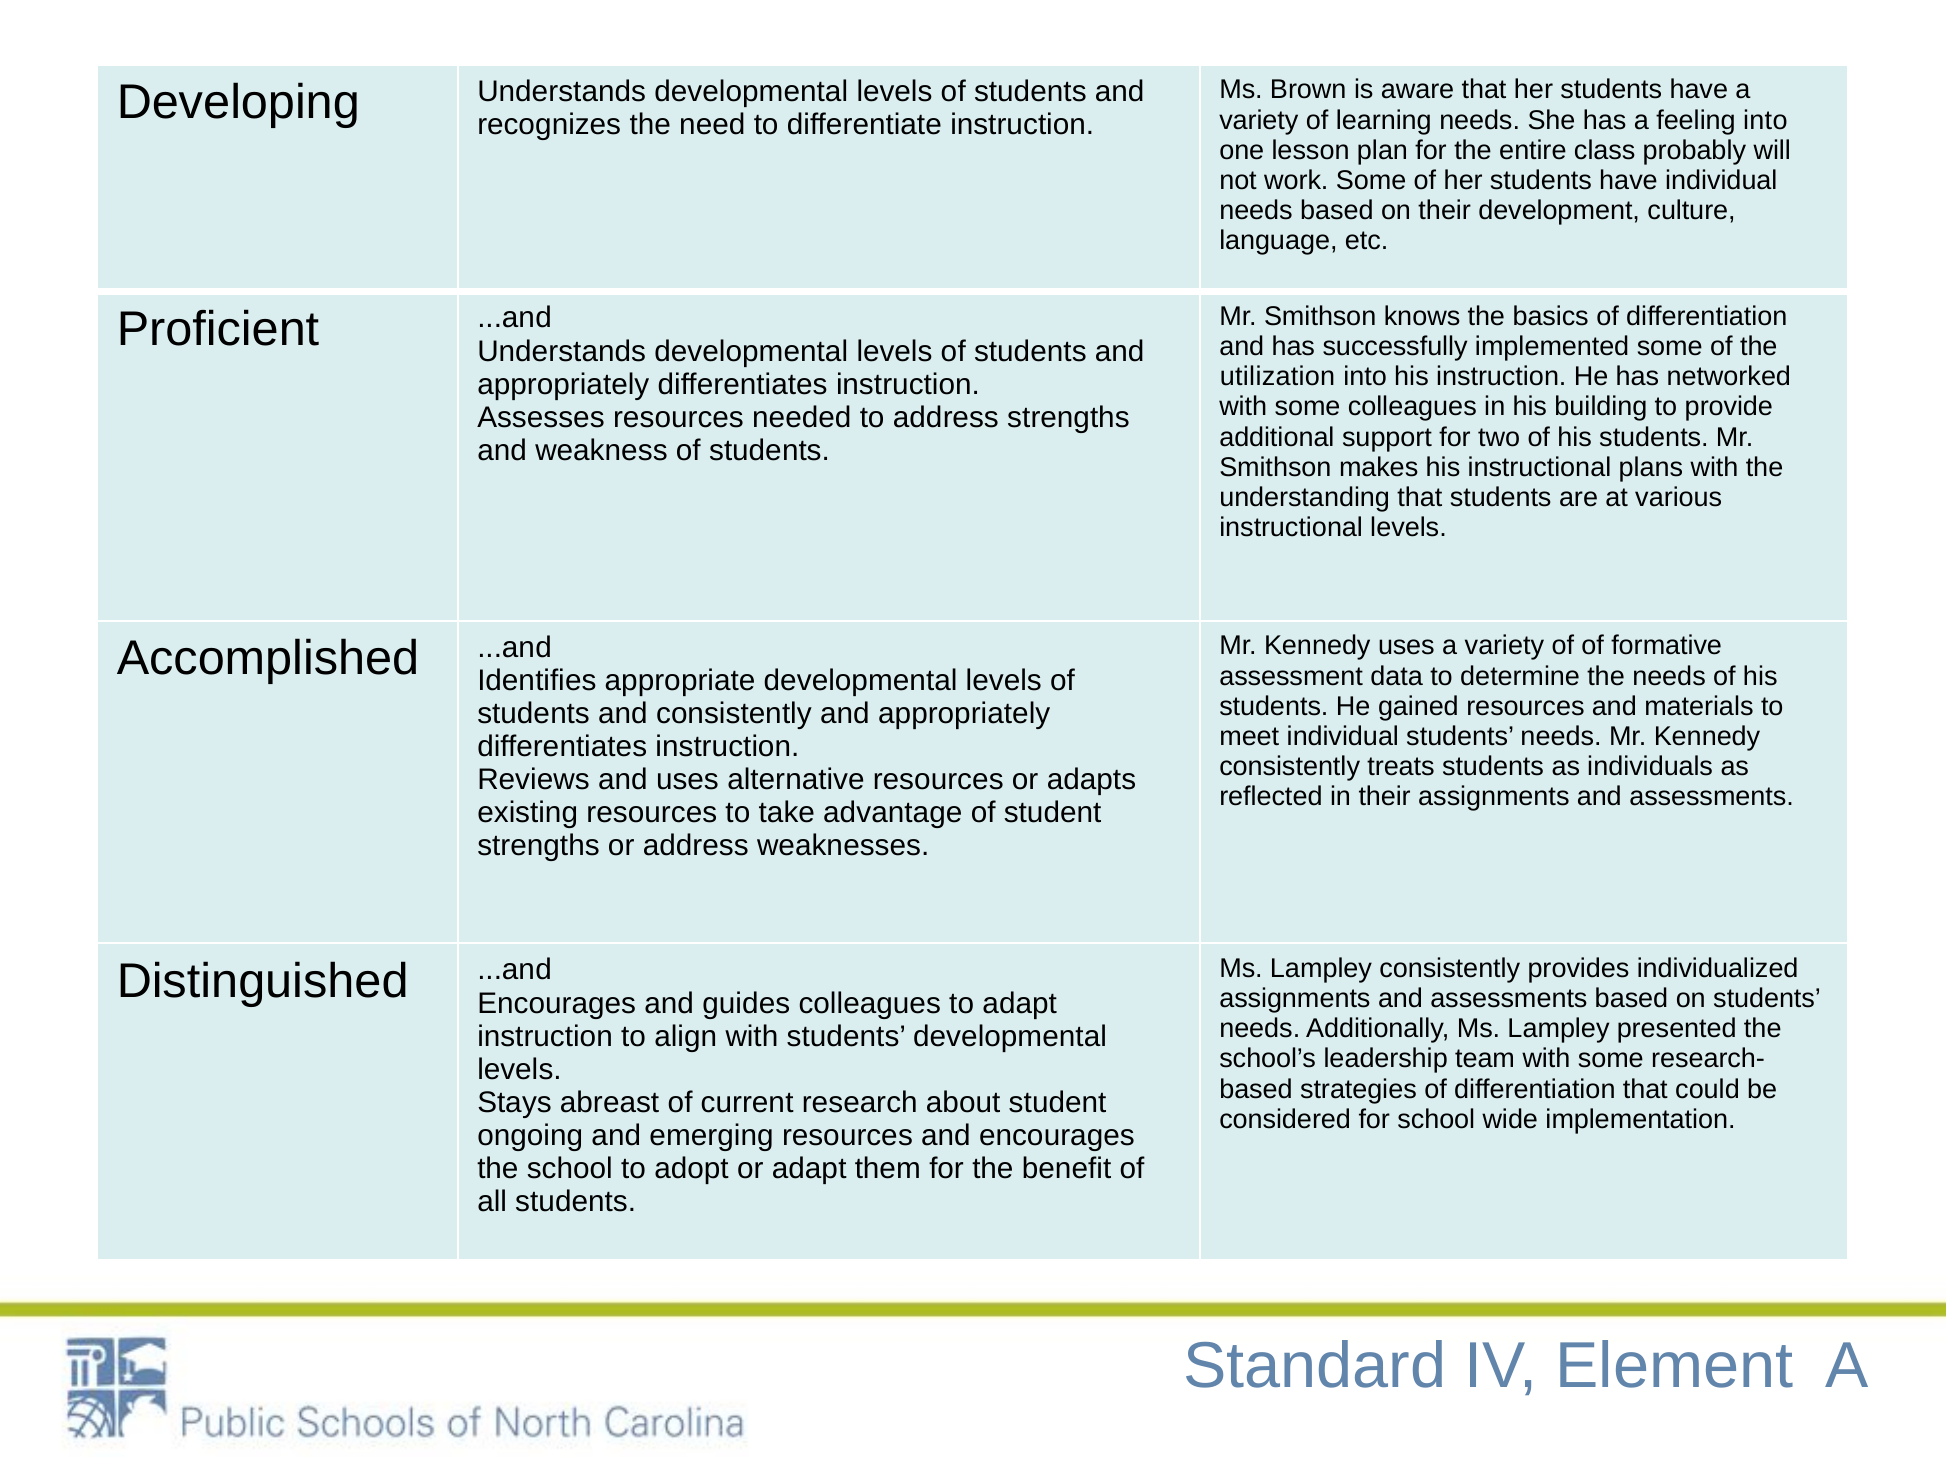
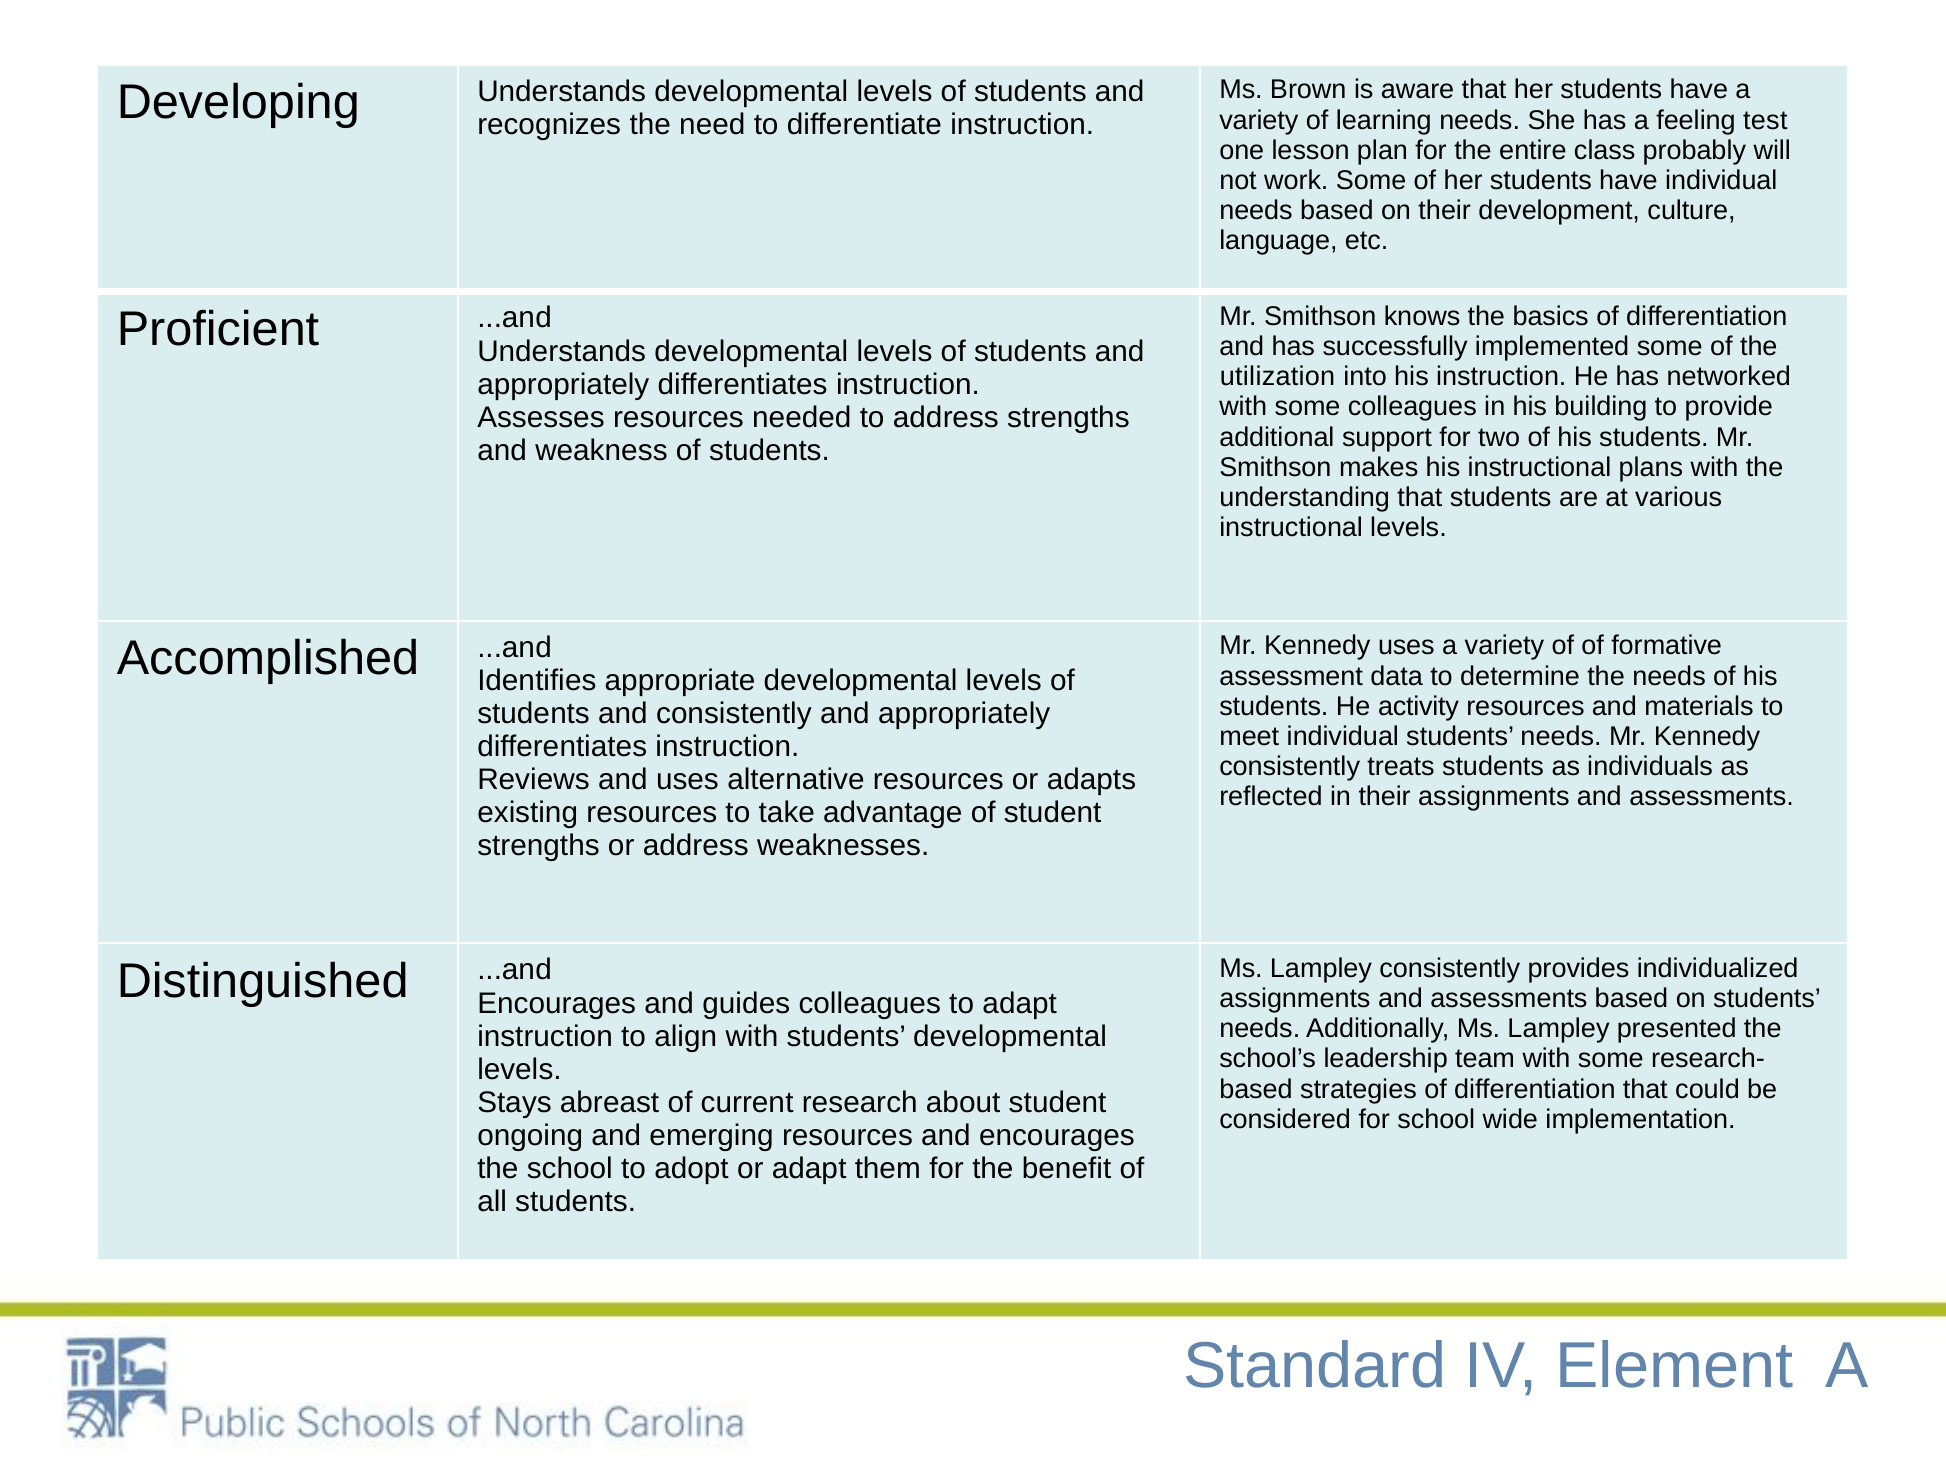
feeling into: into -> test (1765, 120)
gained: gained -> activity (1418, 706)
